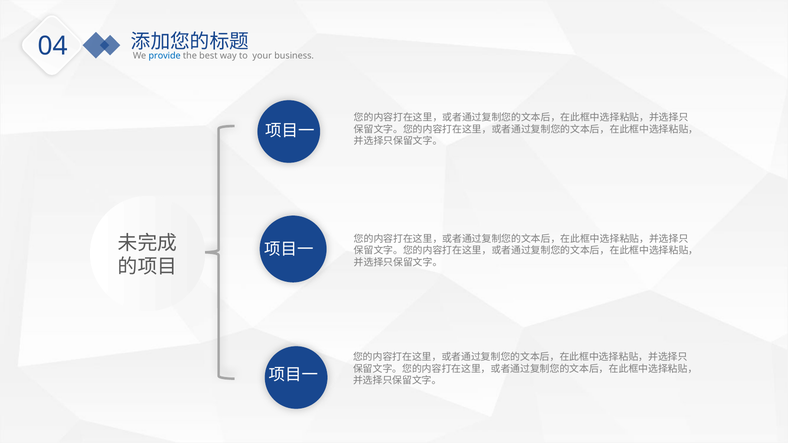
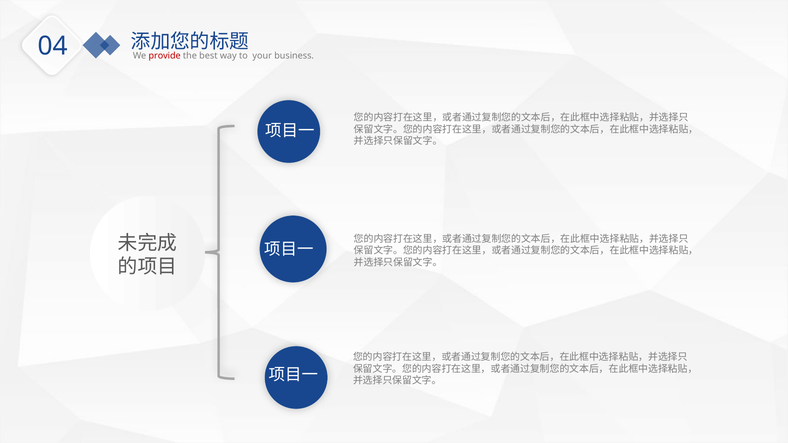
provide colour: blue -> red (165, 56)
